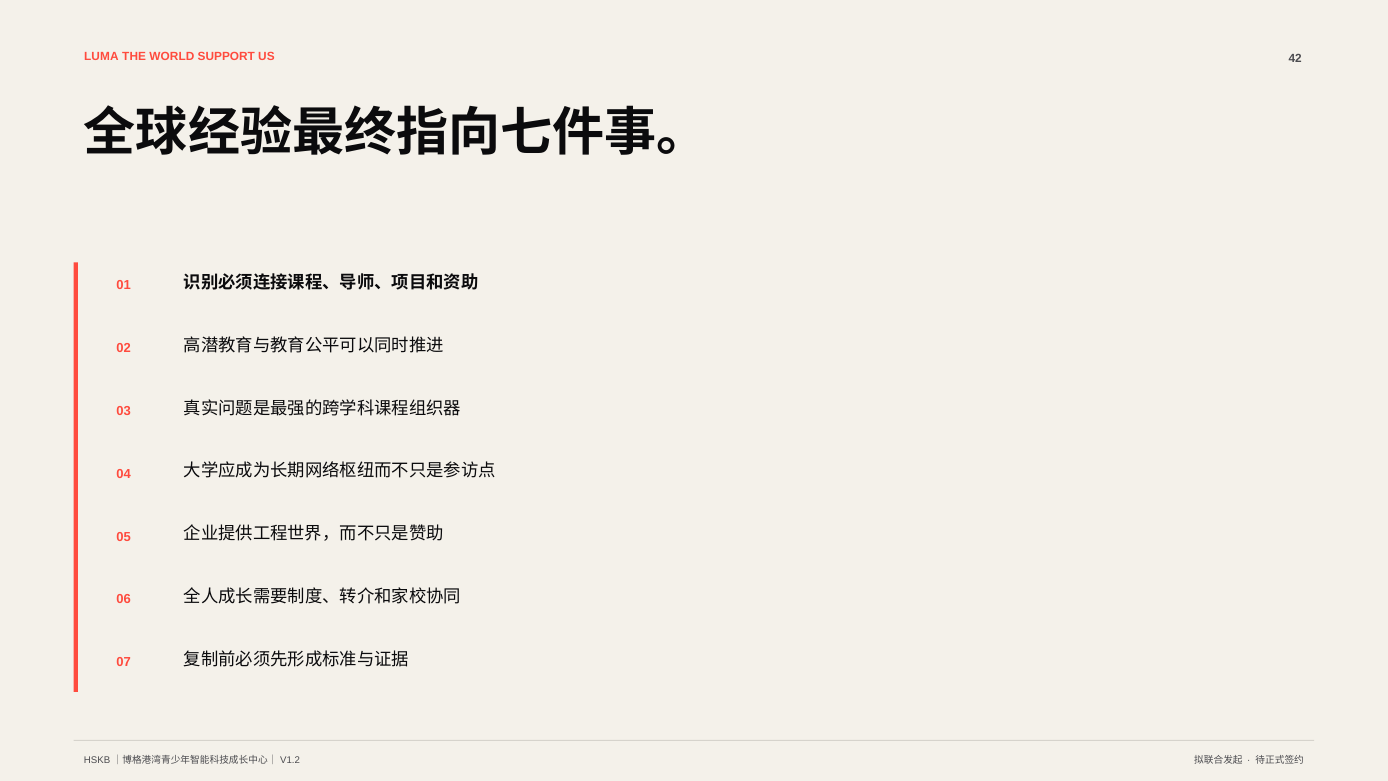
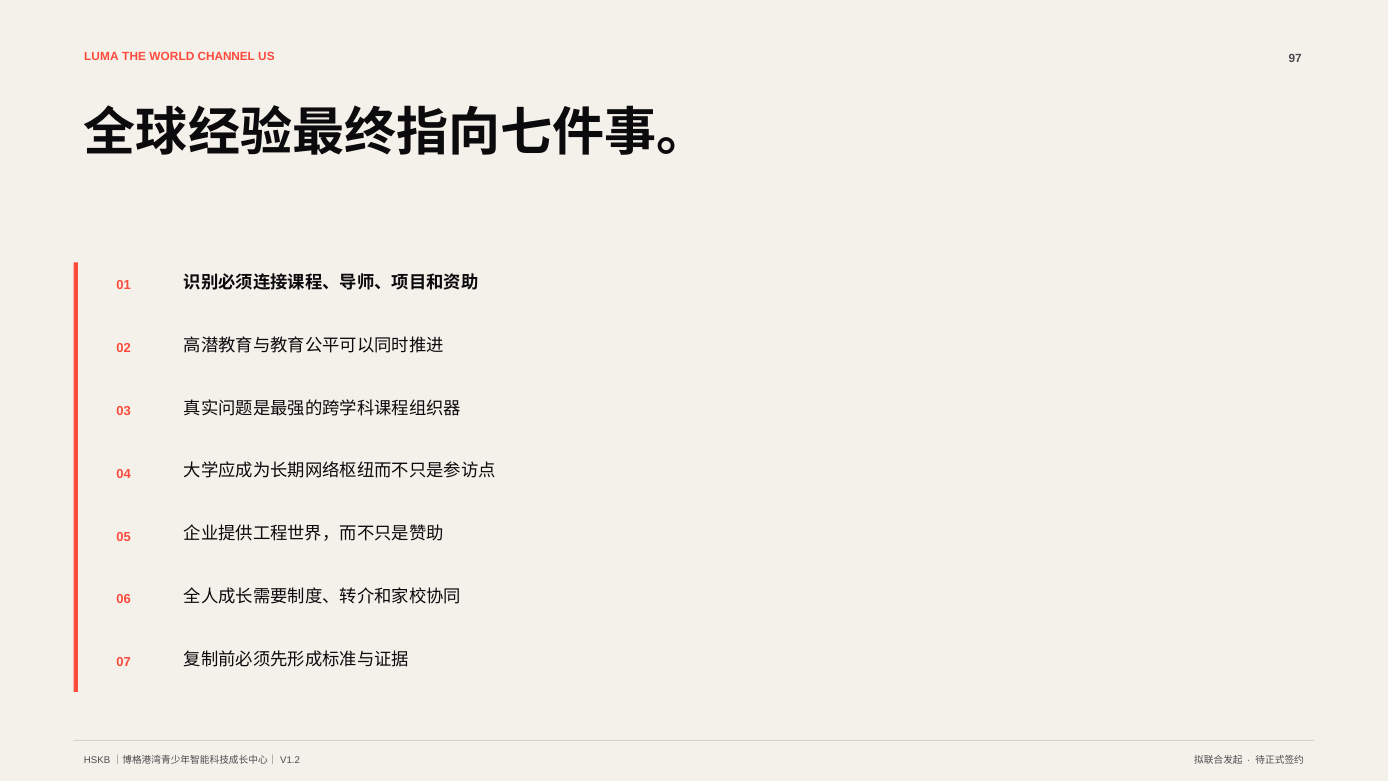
SUPPORT: SUPPORT -> CHANNEL (226, 57)
42: 42 -> 97 (1295, 59)
